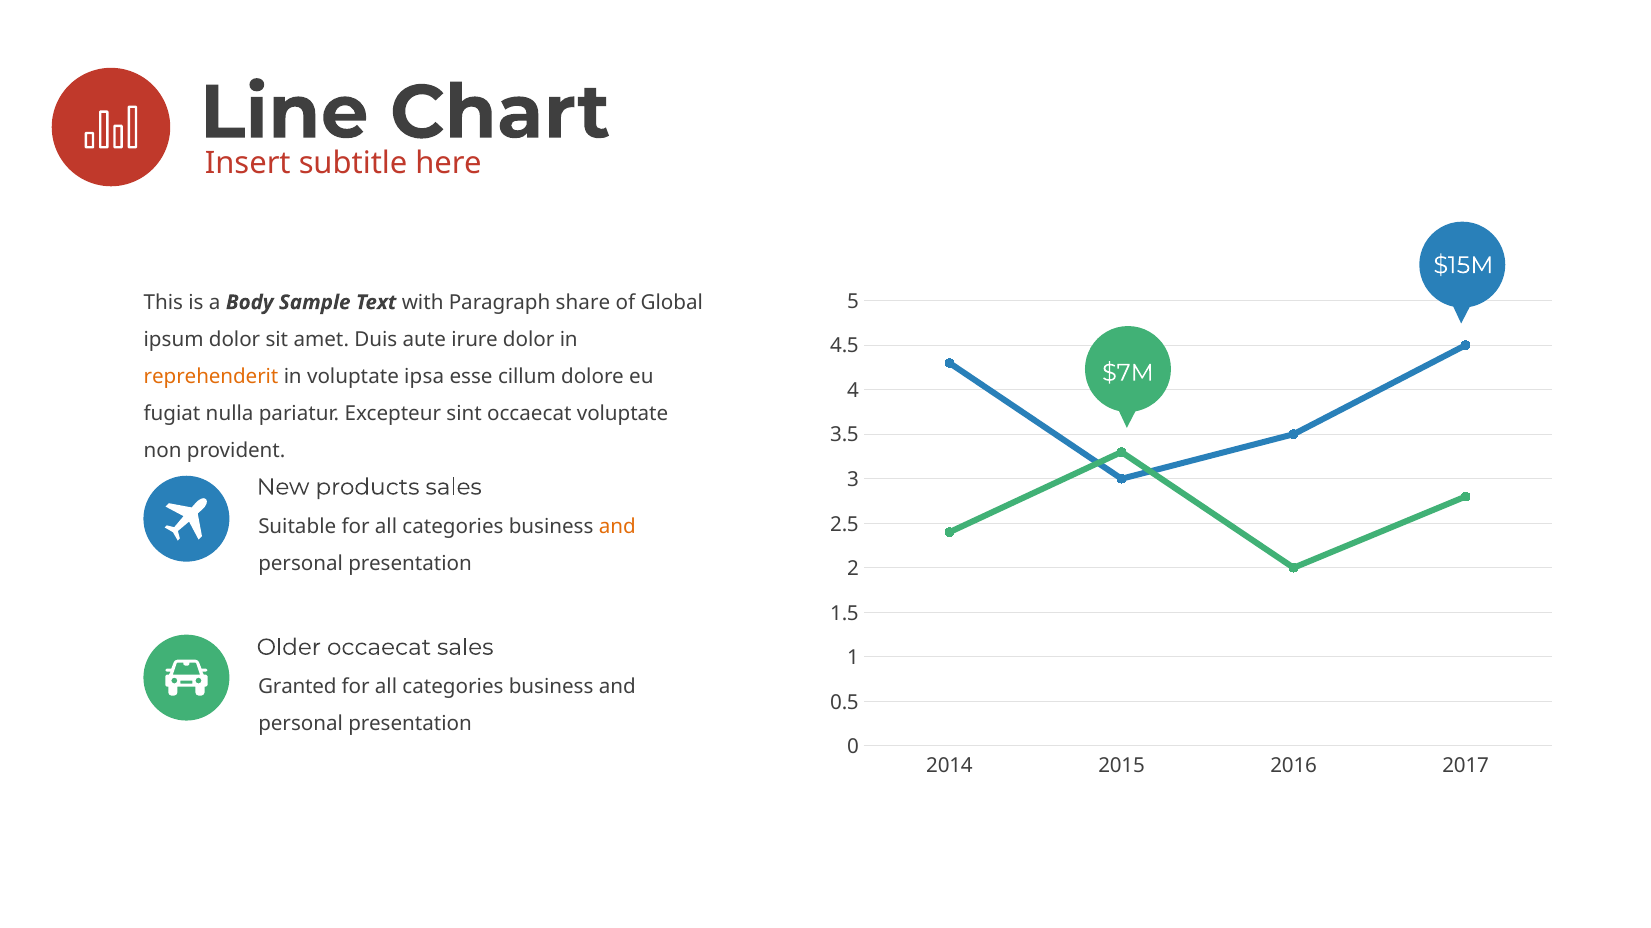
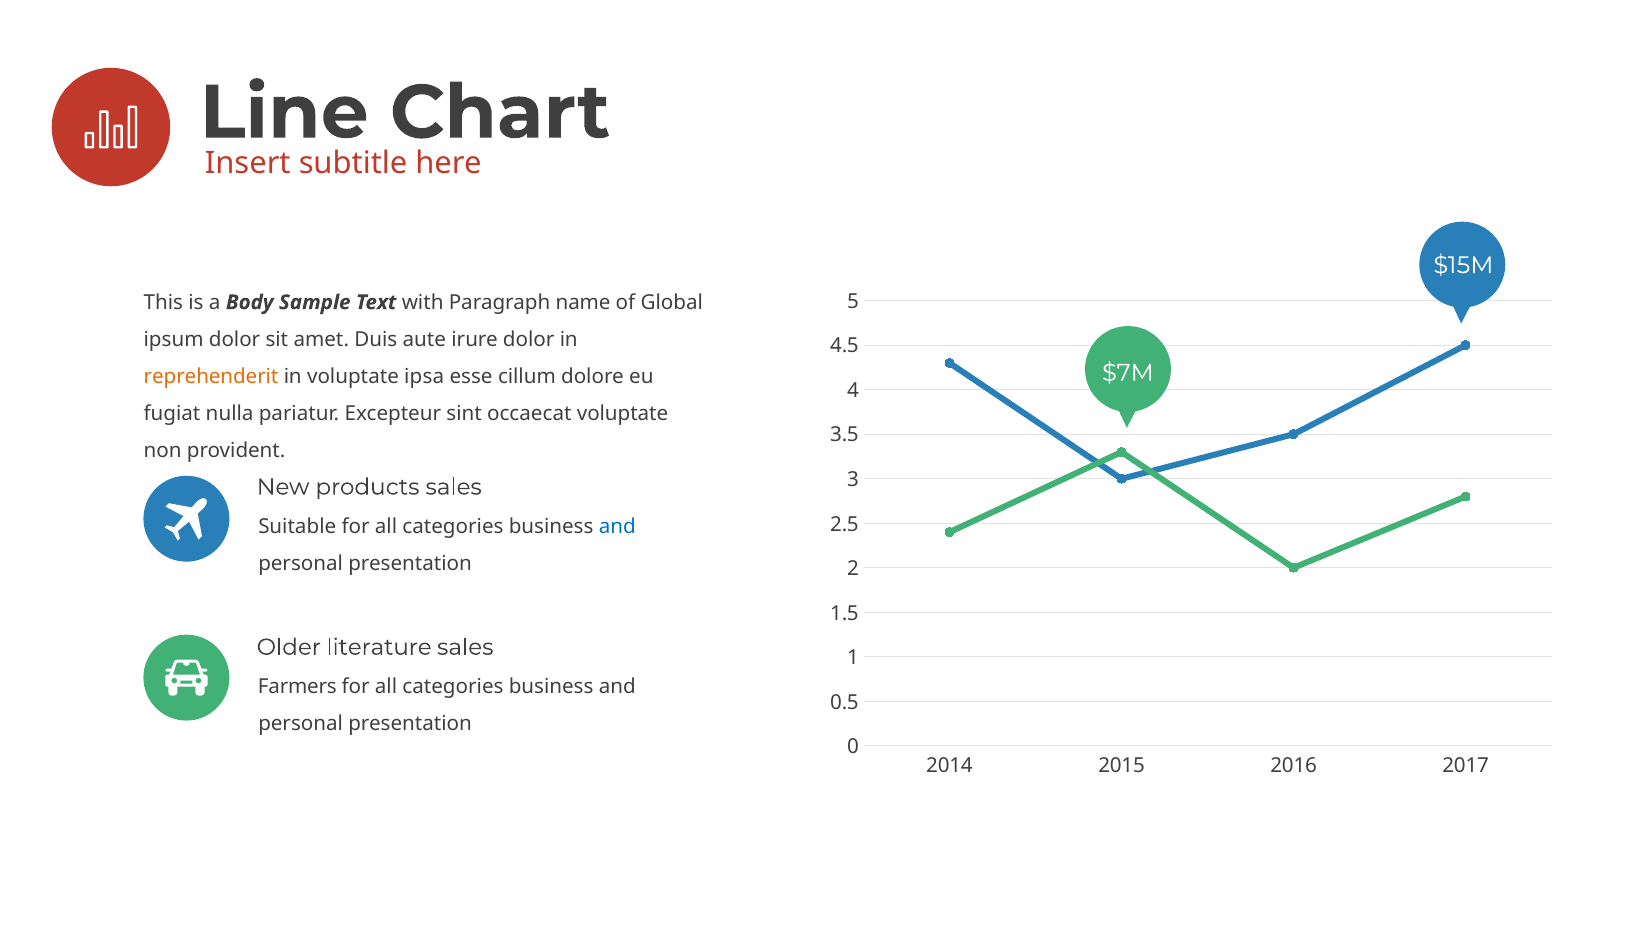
share: share -> name (583, 303)
and colour: orange -> blue (617, 527)
Older occaecat: occaecat -> literature (379, 648)
Granted: Granted -> Farmers (297, 687)
